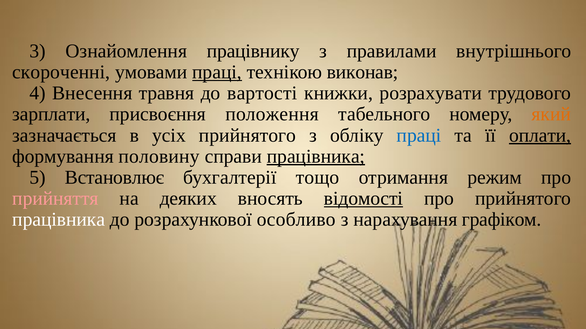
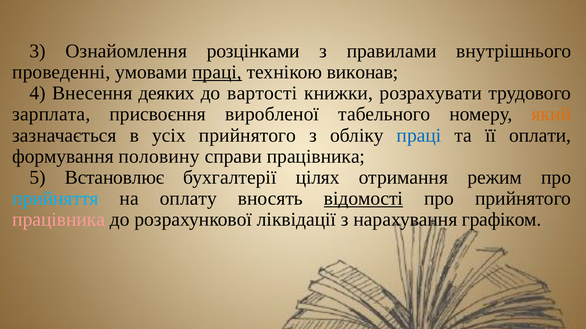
працівнику: працівнику -> розцінками (253, 51)
скороченні: скороченні -> проведенні (61, 72)
травня: травня -> деяких (167, 93)
зарплати: зарплати -> зарплата (51, 114)
положення: положення -> виробленої (272, 114)
оплати underline: present -> none (540, 136)
працівника underline: present -> none (316, 157)
тощо: тощо -> цілях (318, 178)
прийняття colour: pink -> light blue (55, 199)
деяких: деяких -> оплату (188, 199)
працівника colour: white -> pink (59, 220)
особливо: особливо -> ліквідації (296, 220)
